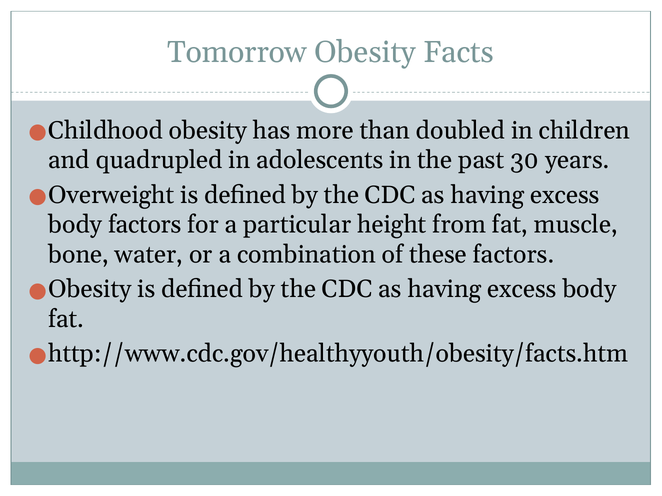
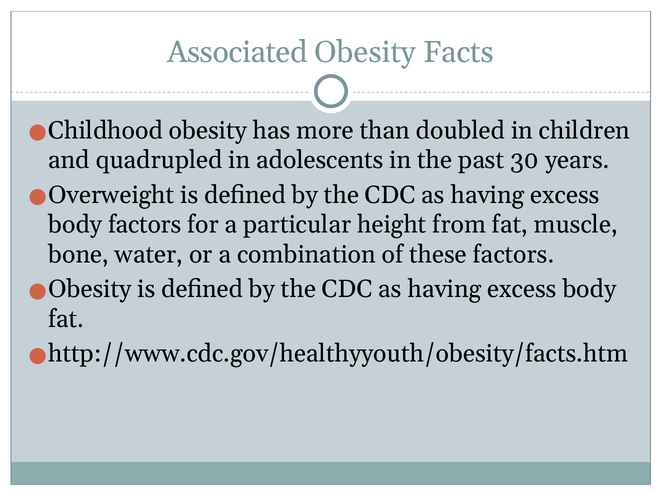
Tomorrow: Tomorrow -> Associated (237, 52)
